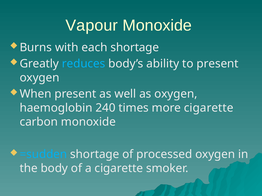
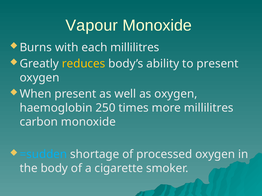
each shortage: shortage -> millilitres (135, 48)
reduces colour: light blue -> yellow (84, 64)
240: 240 -> 250 (105, 108)
more cigarette: cigarette -> millilitres (209, 108)
